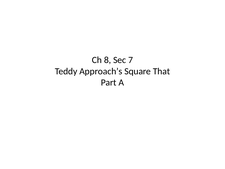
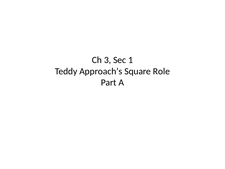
8: 8 -> 3 (108, 60)
7: 7 -> 1 (131, 60)
That: That -> Role (161, 71)
